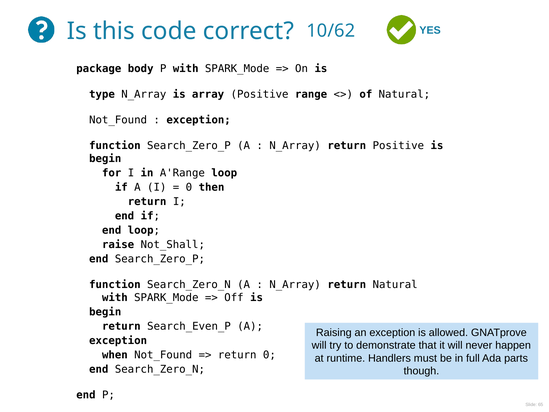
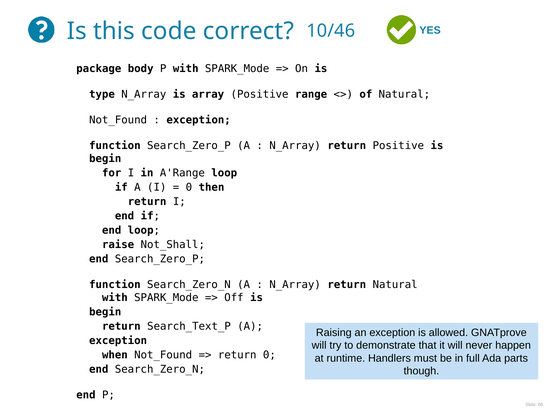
10/62: 10/62 -> 10/46 (331, 31)
Search_Even_P: Search_Even_P -> Search_Text_P (189, 326)
